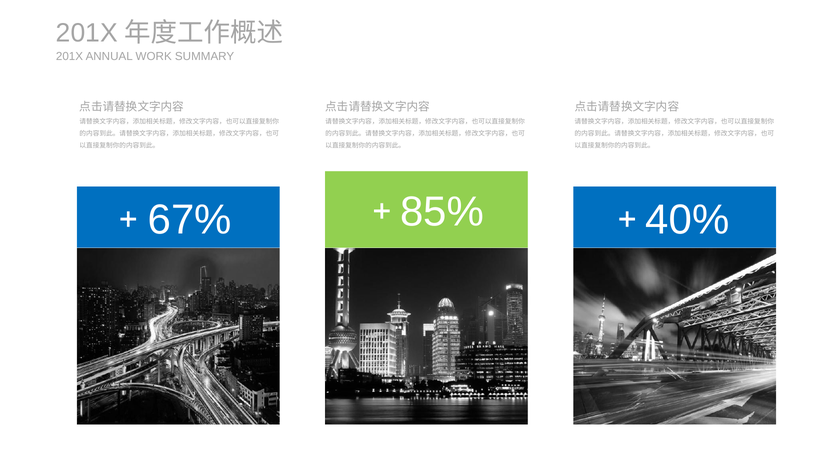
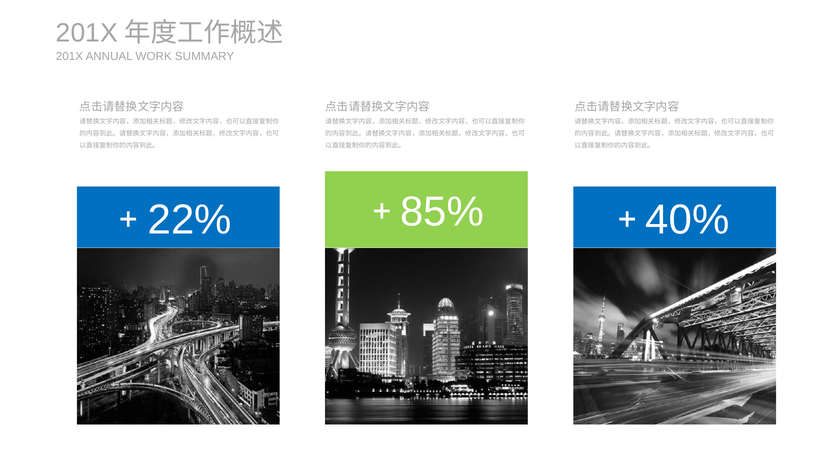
67%: 67% -> 22% (190, 220)
